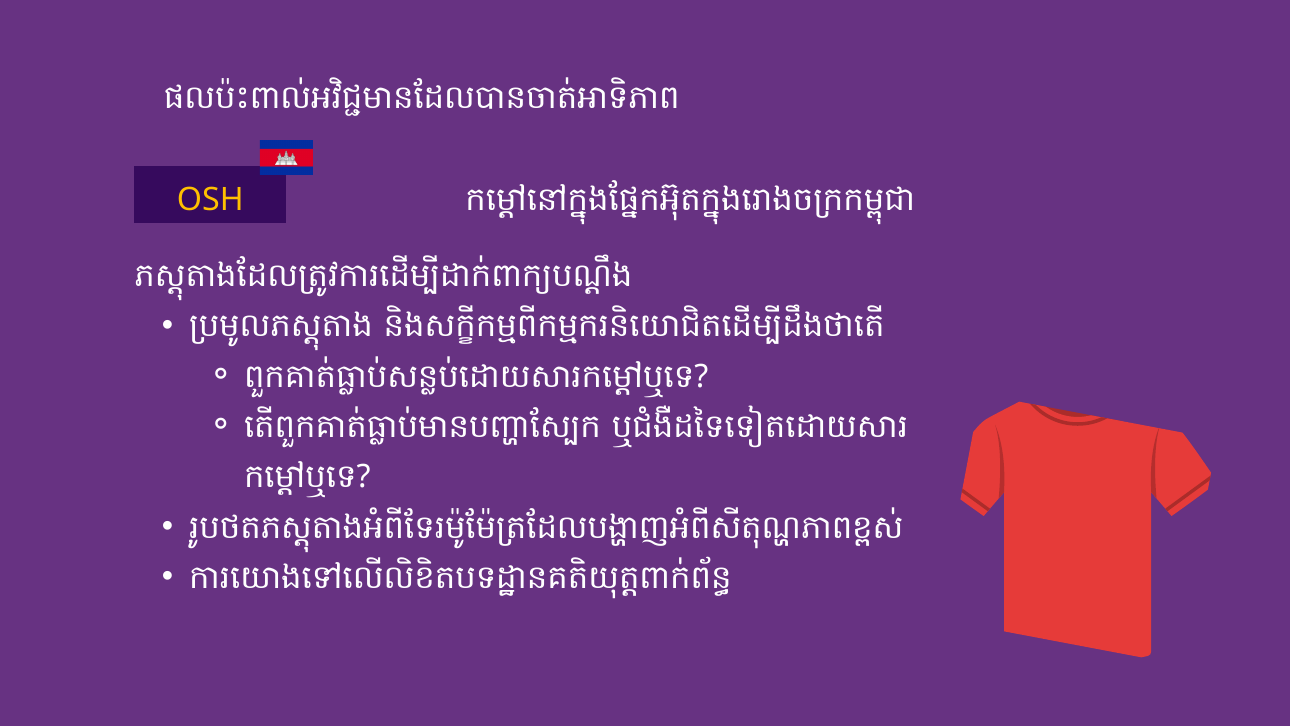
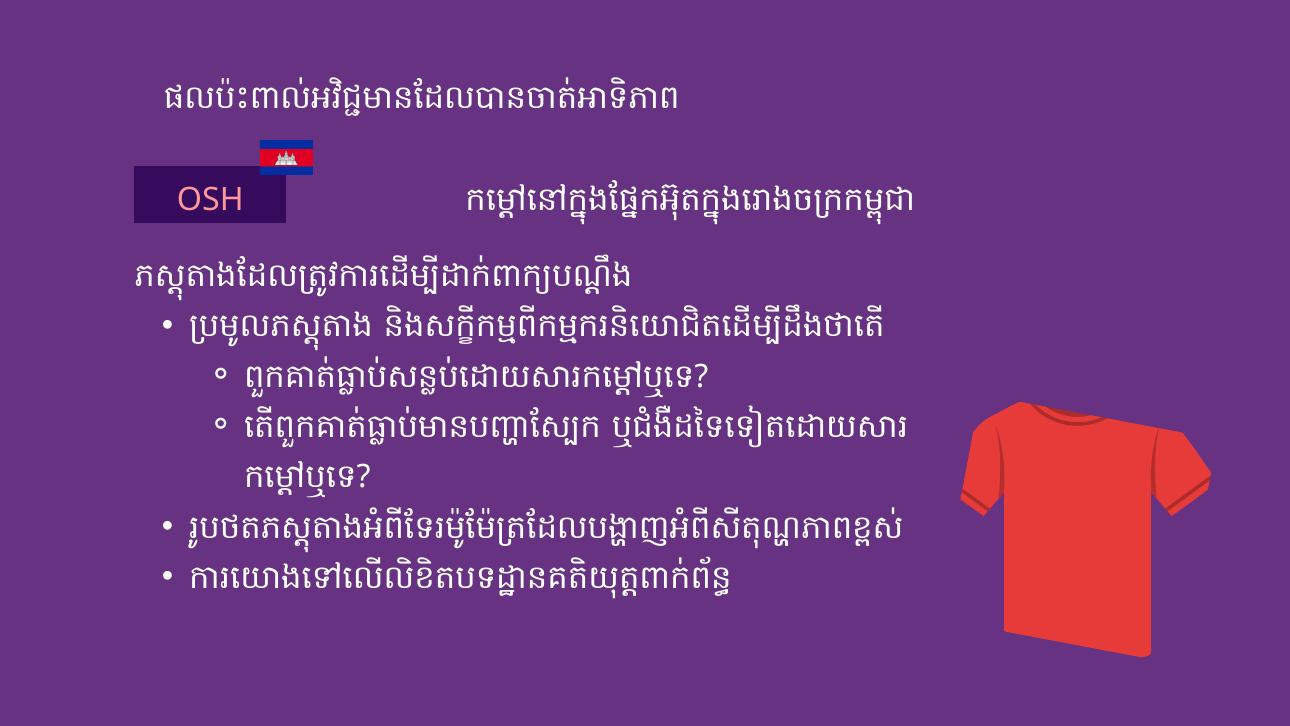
OSH colour: yellow -> pink (210, 200)
